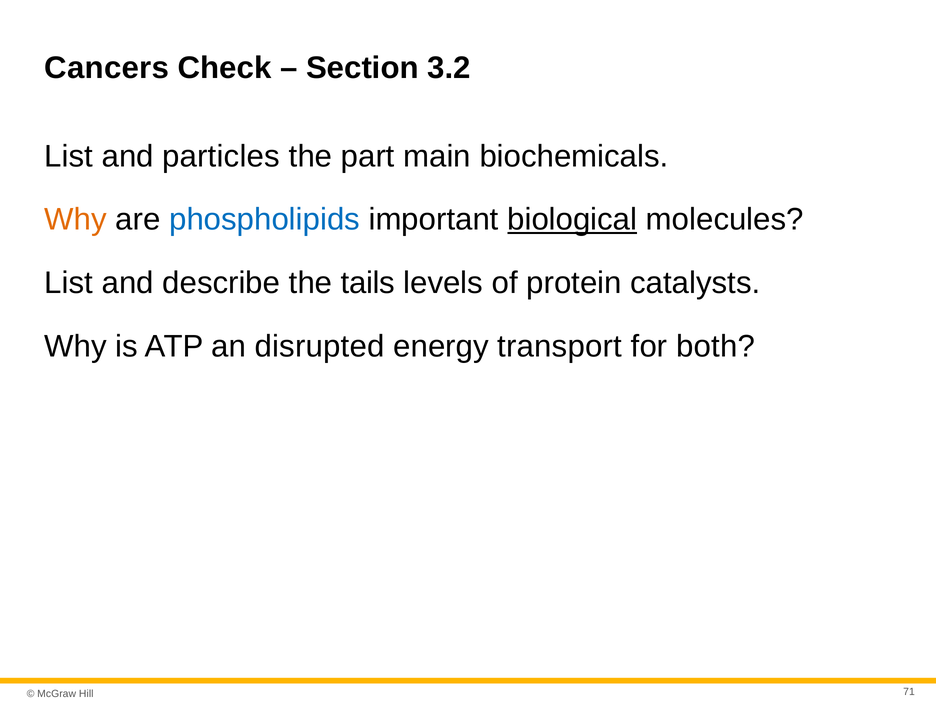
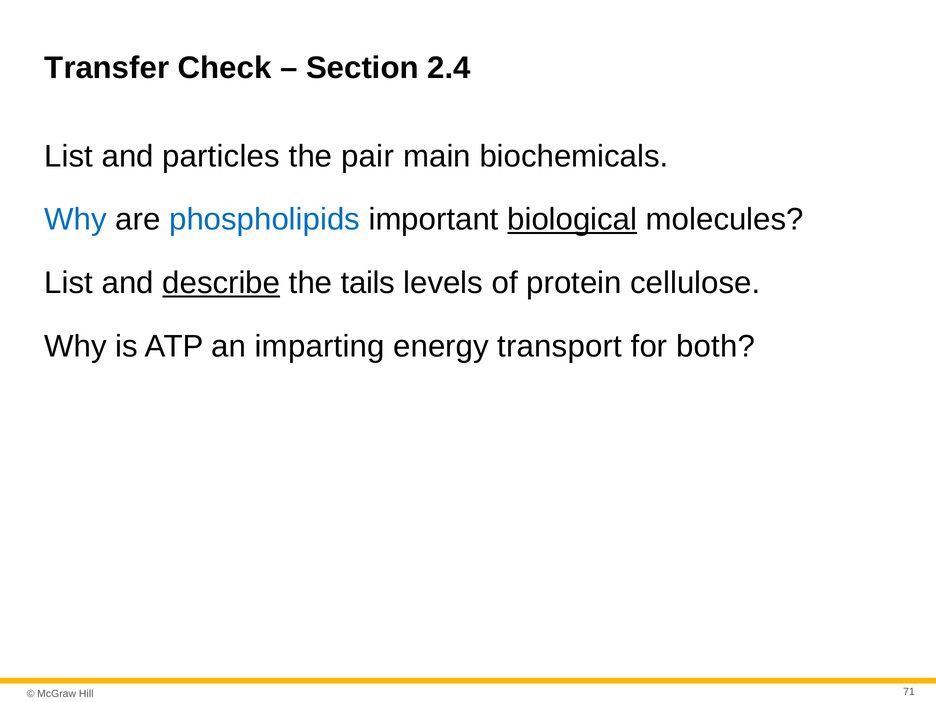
Cancers: Cancers -> Transfer (107, 68)
3.2: 3.2 -> 2.4 (449, 68)
part: part -> pair (368, 156)
Why colour: orange -> blue (76, 220)
describe underline: none -> present (221, 283)
catalysts: catalysts -> cellulose (695, 283)
disrupted: disrupted -> imparting (320, 347)
